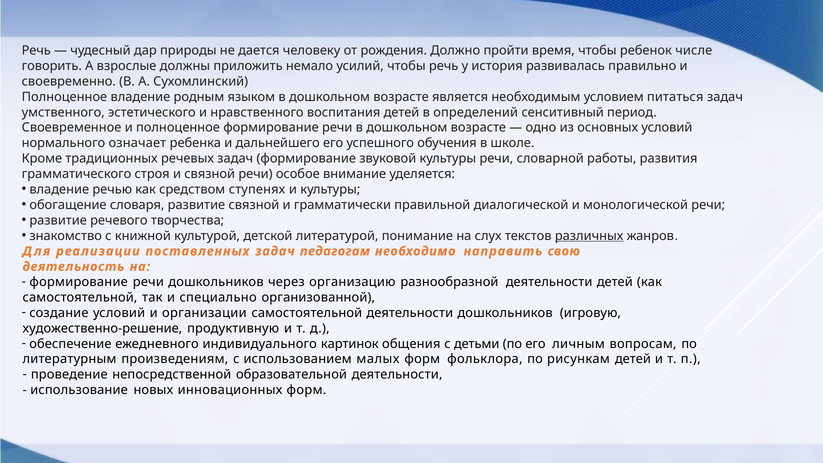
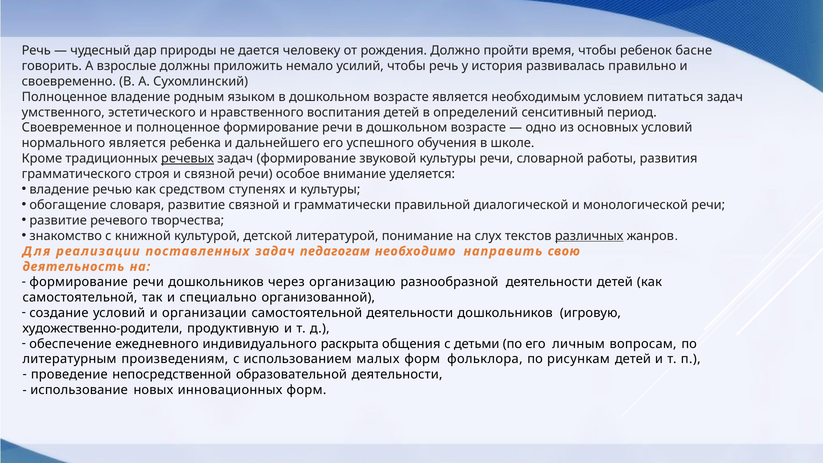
числе: числе -> басне (694, 51)
нормального означает: означает -> является (137, 143)
речевых underline: none -> present (188, 159)
художественно-решение: художественно-решение -> художественно-родители (102, 328)
картинок: картинок -> раскрыта (350, 344)
